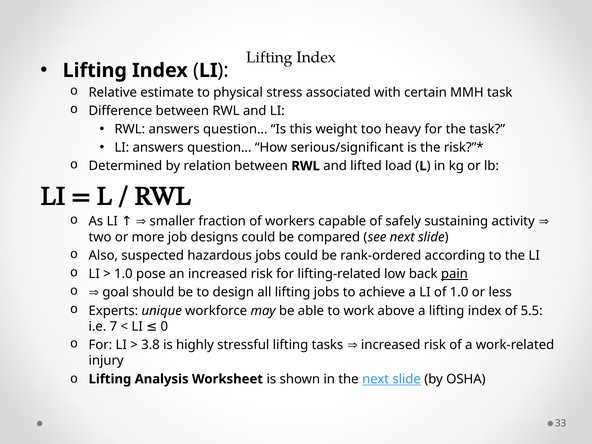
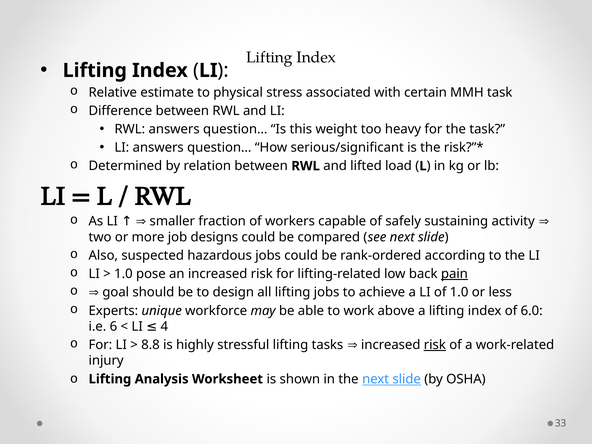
5.5: 5.5 -> 6.0 (532, 311)
7: 7 -> 6 (113, 326)
0: 0 -> 4 (164, 326)
3.8: 3.8 -> 8.8 (150, 345)
risk underline: none -> present (435, 345)
